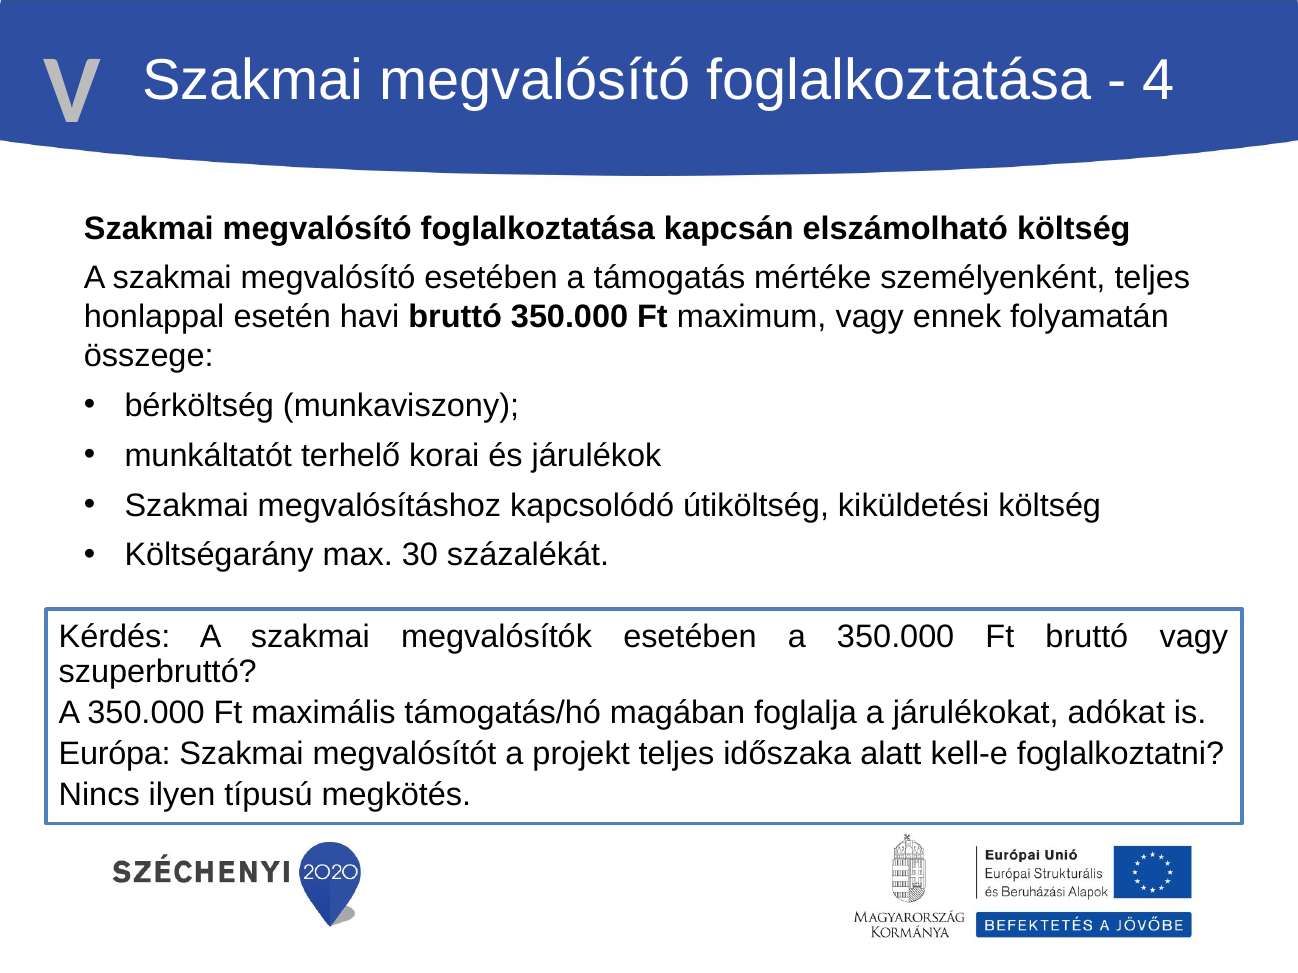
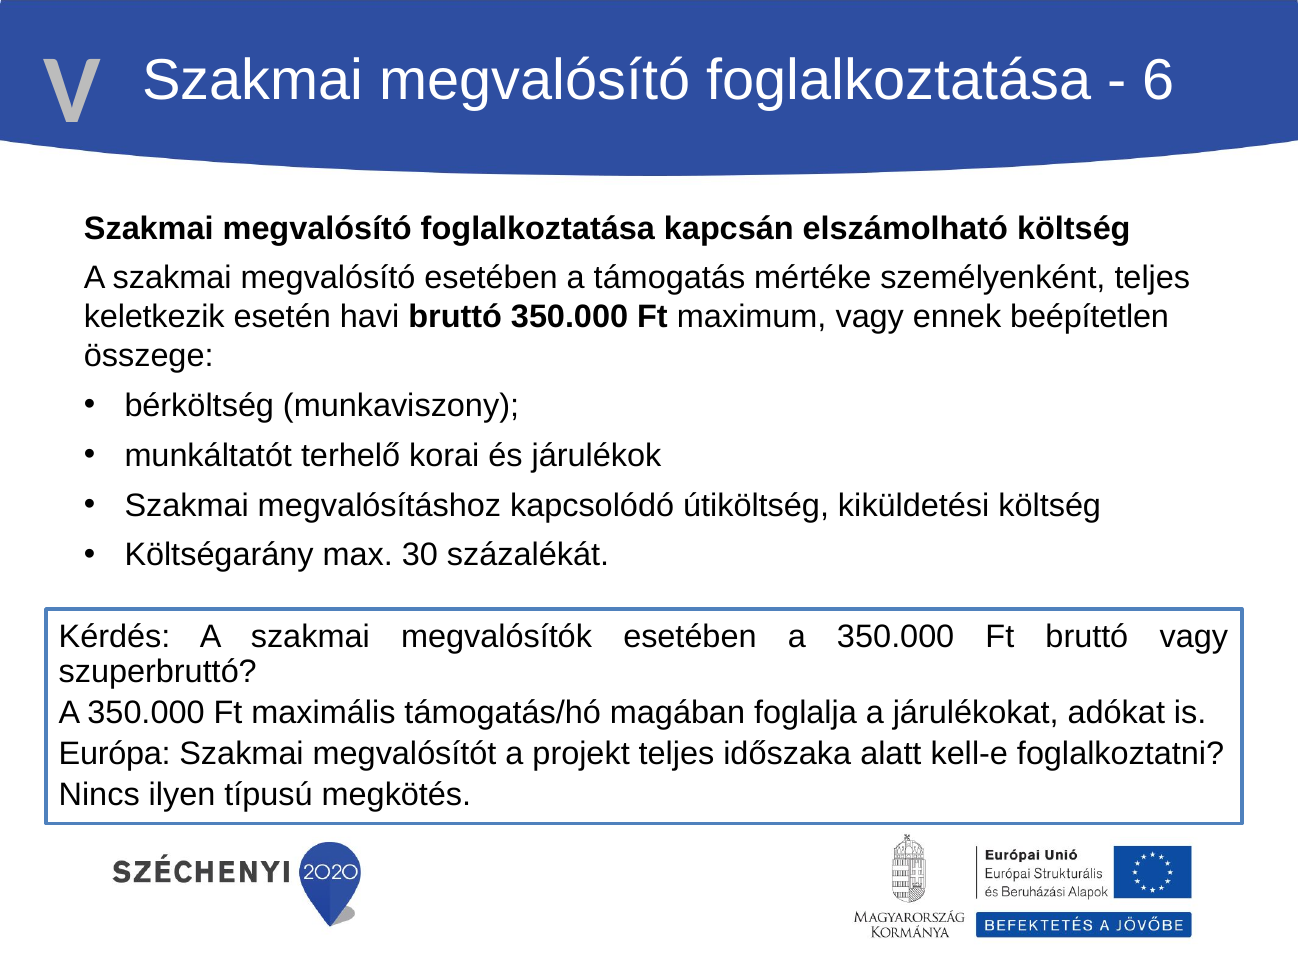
4: 4 -> 6 (1159, 81)
honlappal: honlappal -> keletkezik (154, 317)
folyamatán: folyamatán -> beépítetlen (1090, 317)
